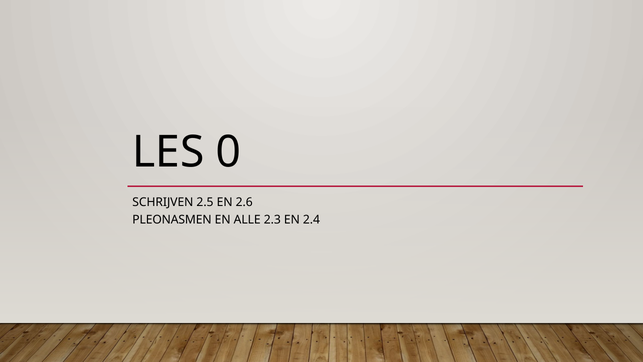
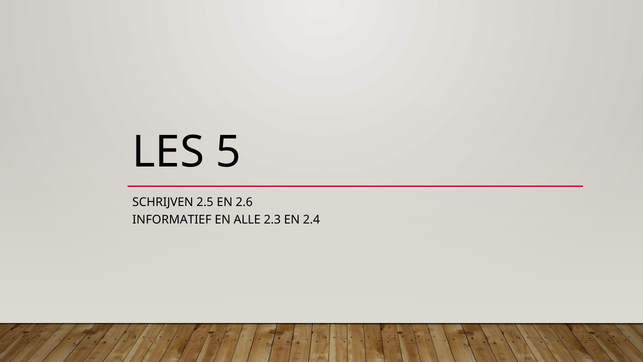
0: 0 -> 5 (228, 152)
PLEONASMEN: PLEONASMEN -> INFORMATIEF (172, 219)
